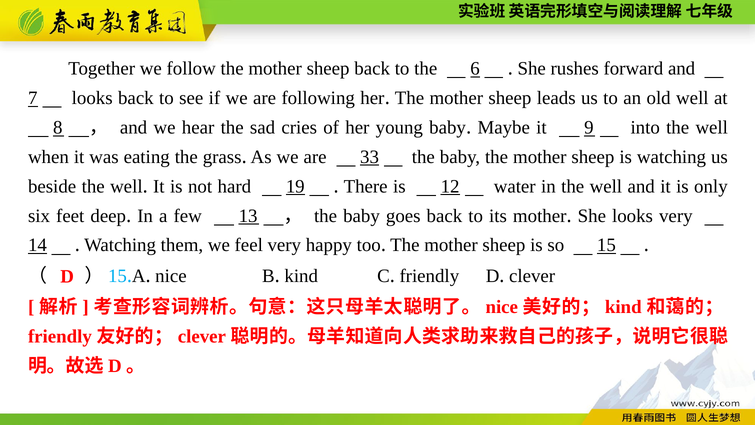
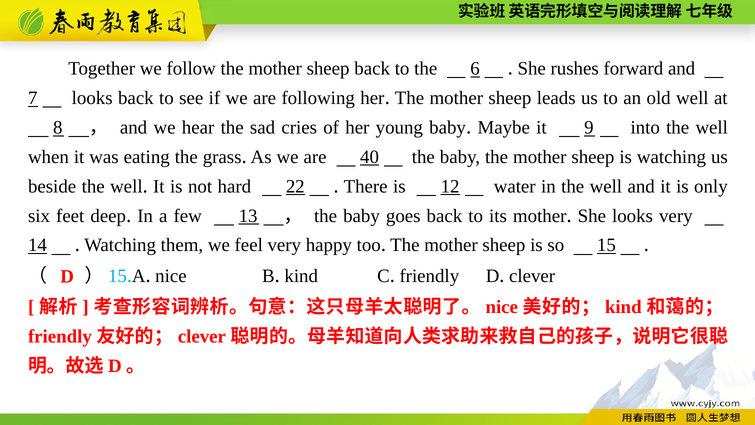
33: 33 -> 40 (370, 157)
19: 19 -> 22 (295, 186)
